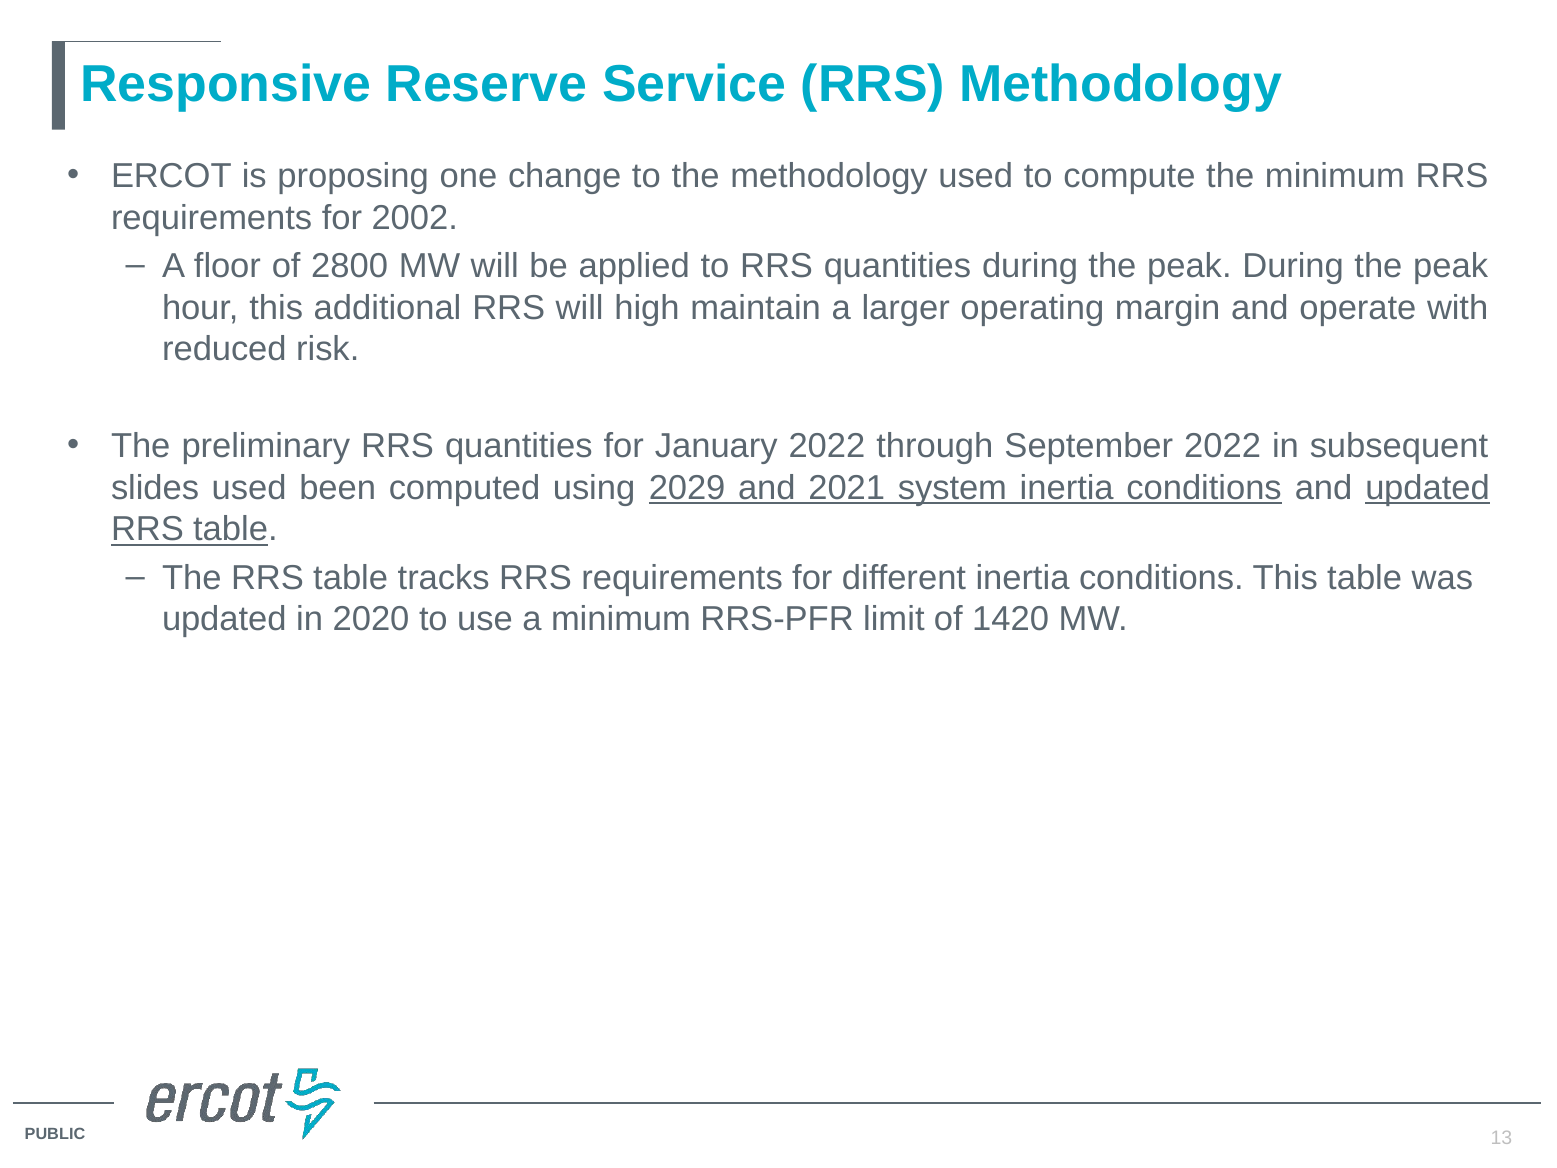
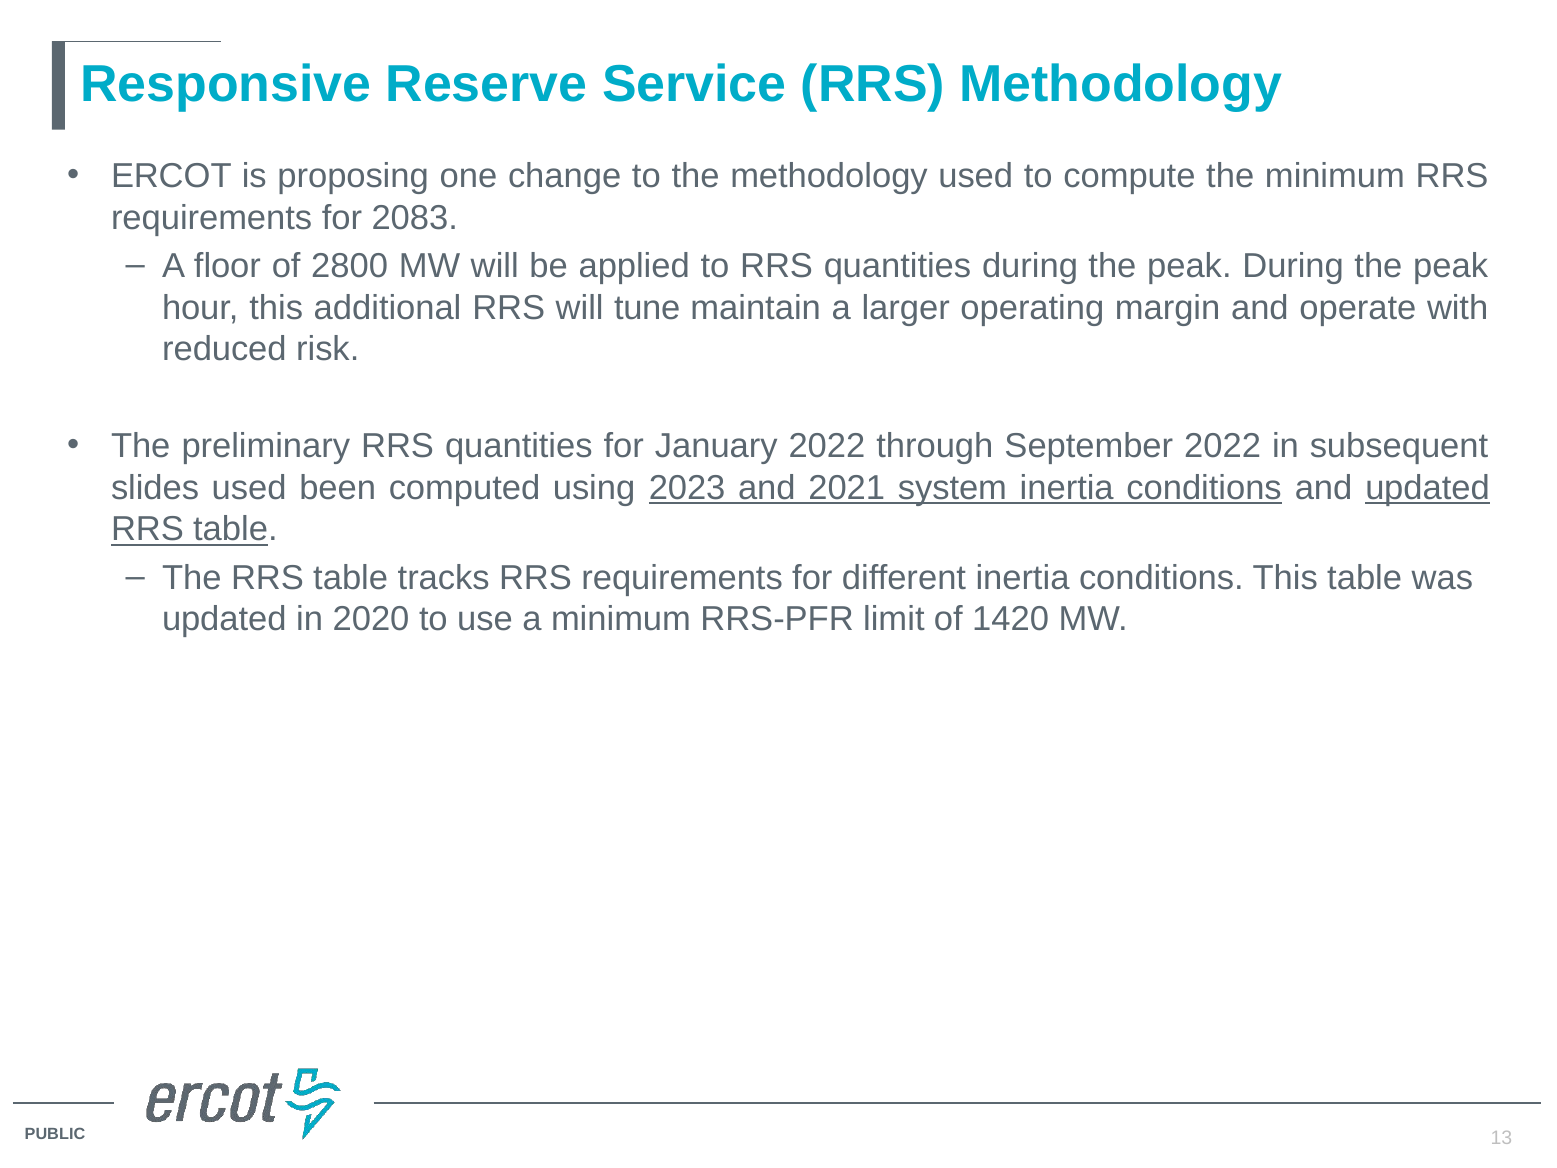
2002: 2002 -> 2083 (415, 218)
high: high -> tune (647, 308)
2029: 2029 -> 2023 (687, 488)
